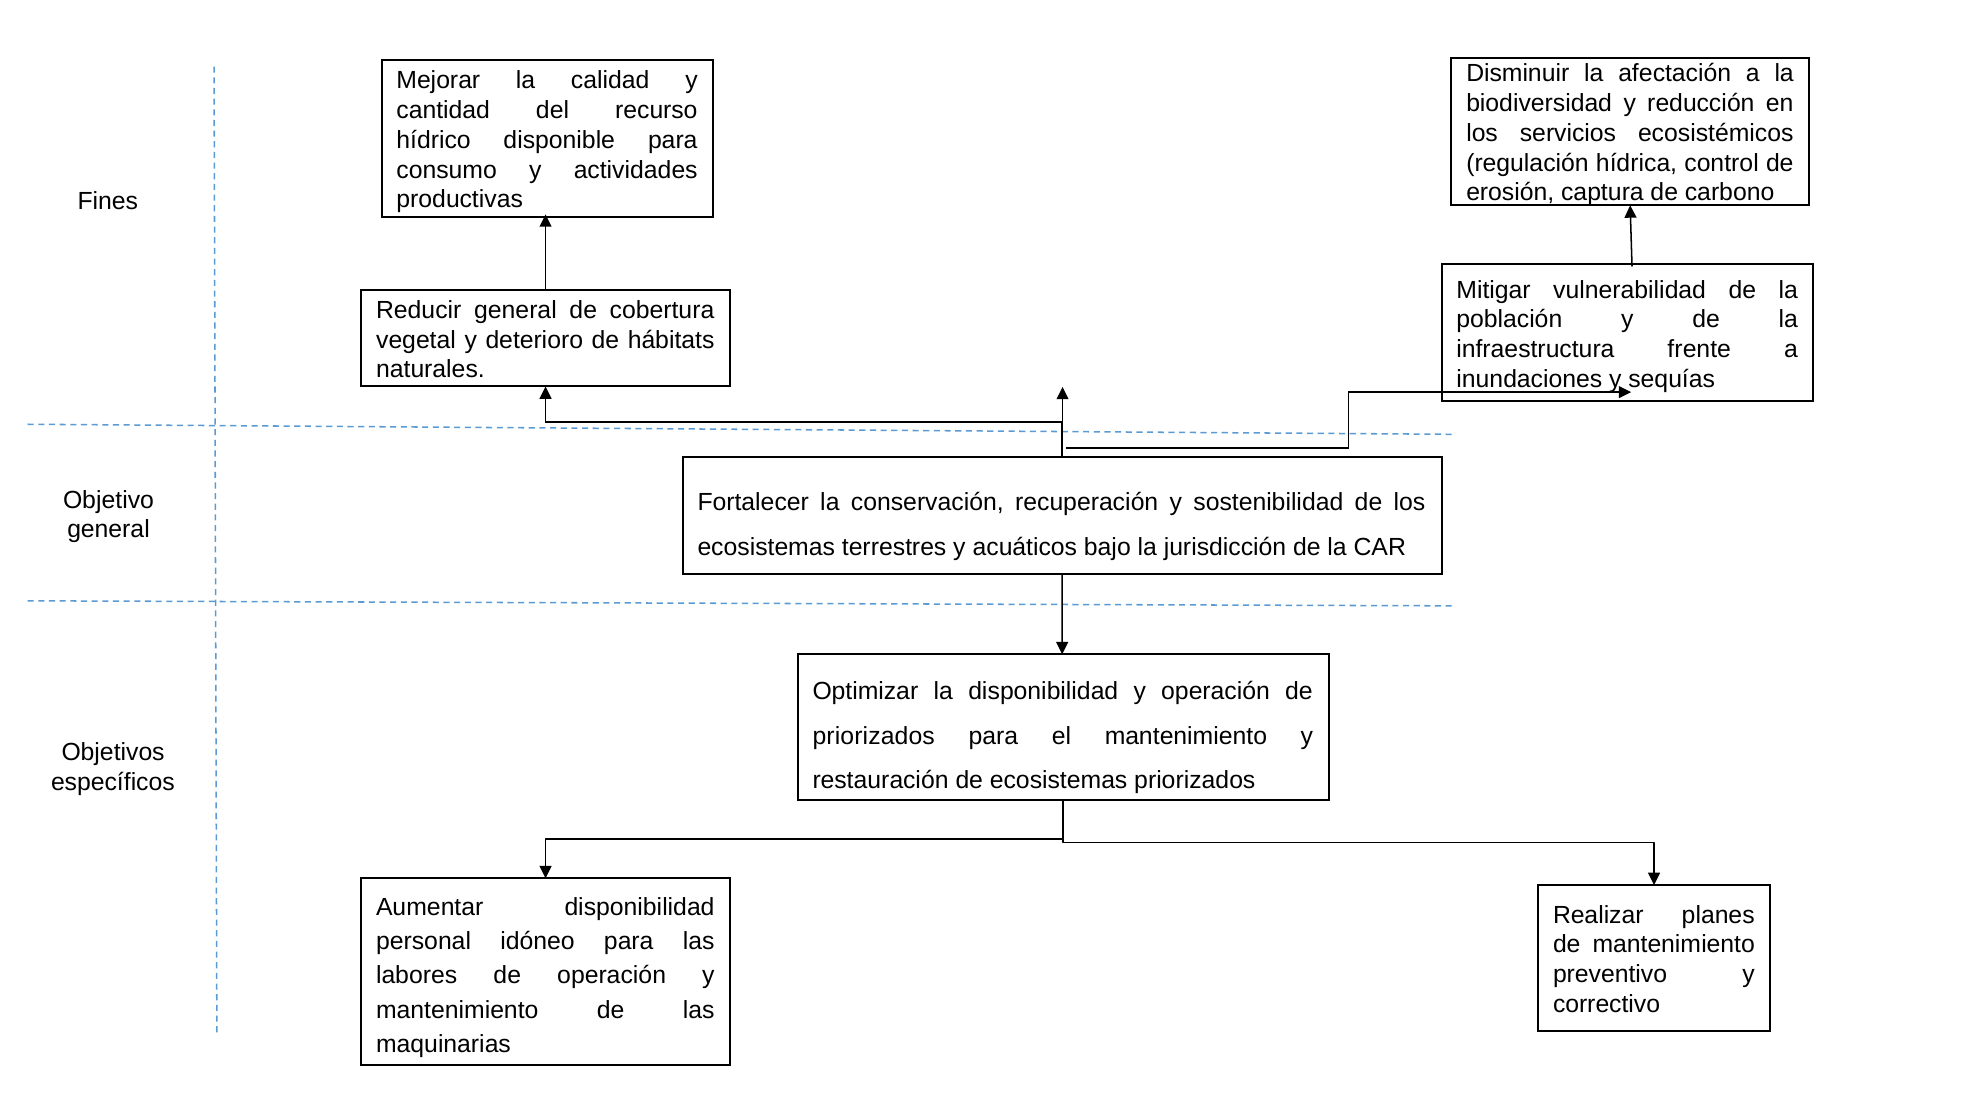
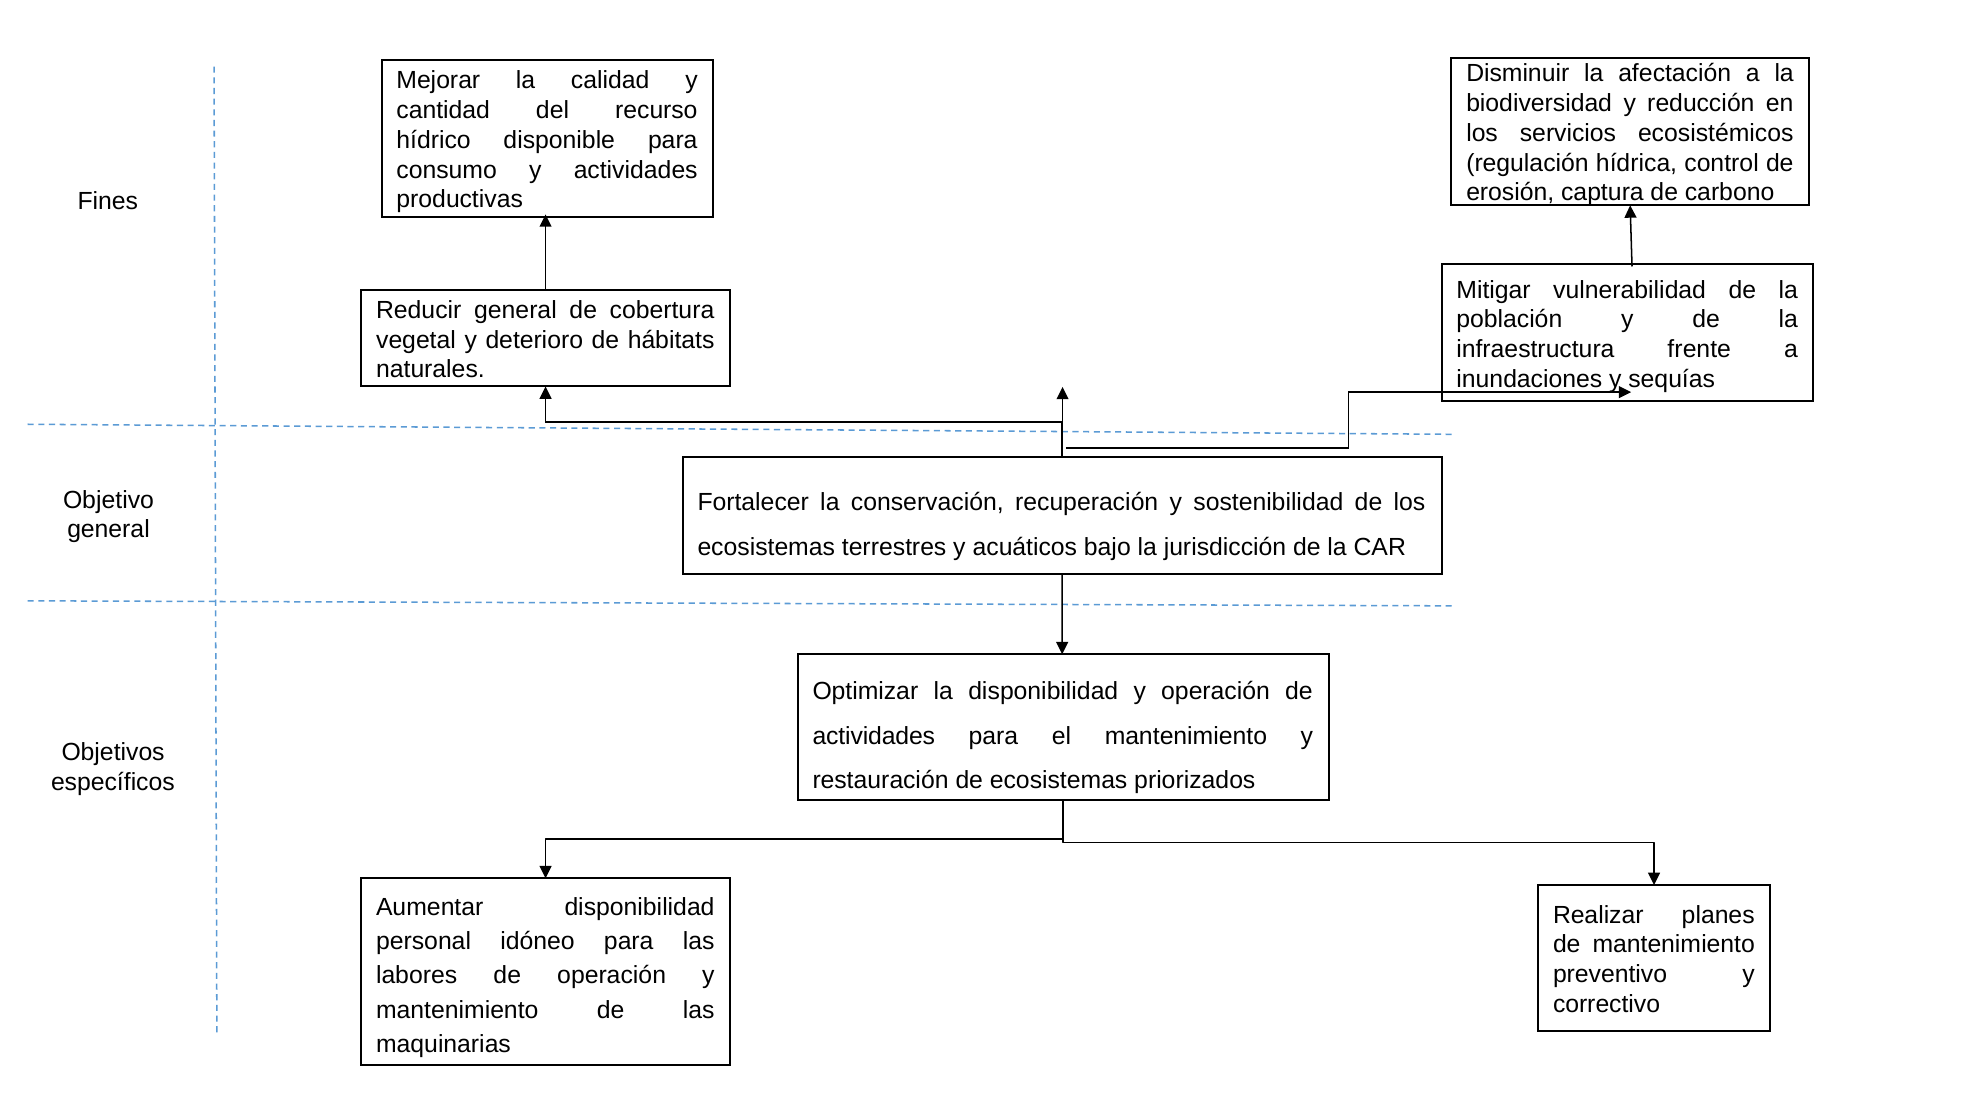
priorizados: priorizados -> actividades (874, 736)
